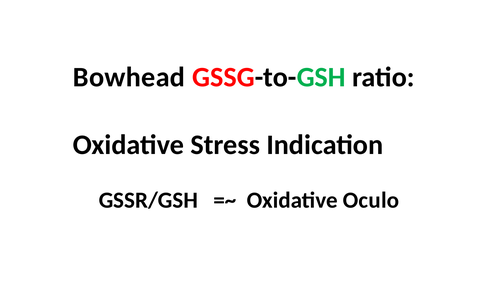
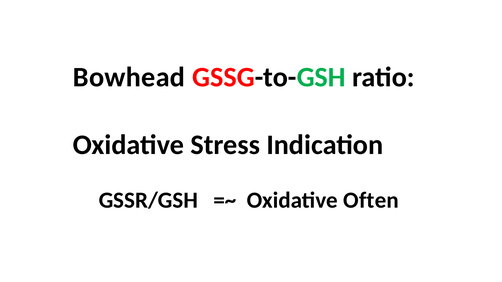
Oculo: Oculo -> Often (371, 200)
